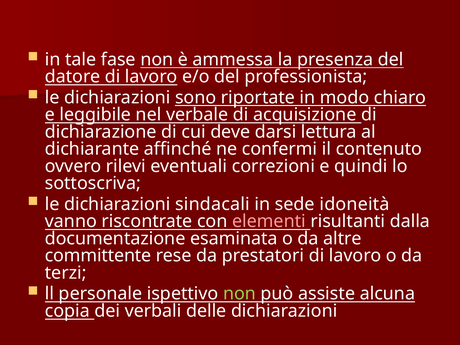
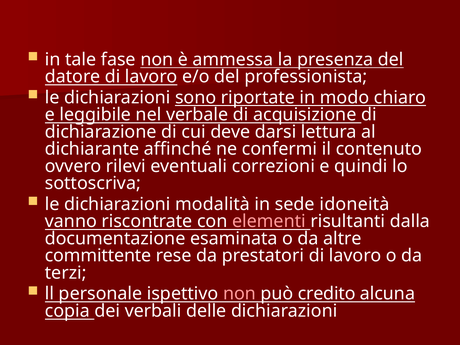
sindacali: sindacali -> modalità (213, 204)
non colour: light green -> pink (239, 294)
assiste: assiste -> credito (327, 294)
